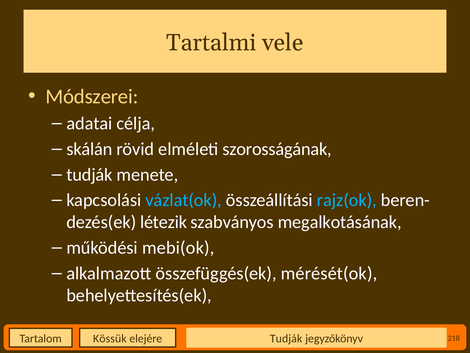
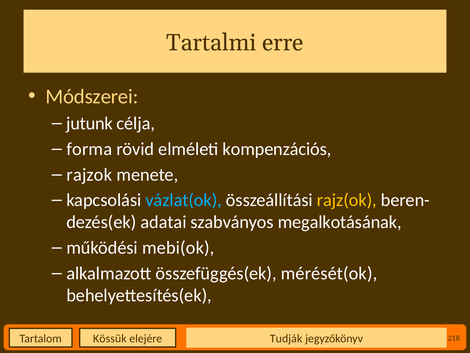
vele: vele -> erre (283, 43)
adatai: adatai -> jutunk (89, 123)
skálán: skálán -> forma (89, 149)
szorosságának: szorosságának -> kompenzációs (277, 149)
tudják: tudják -> rajzok (89, 174)
rajz(ok colour: light blue -> yellow (347, 200)
létezik: létezik -> adatai (163, 222)
